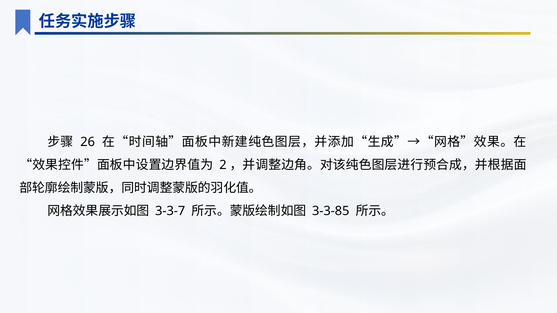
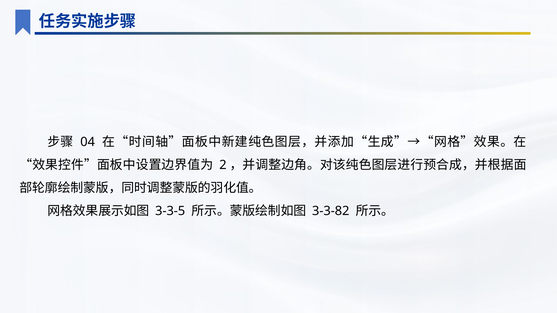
26: 26 -> 04 (88, 142)
3-3-7: 3-3-7 -> 3-3-5 (170, 211)
3-3-85: 3-3-85 -> 3-3-82 (331, 211)
